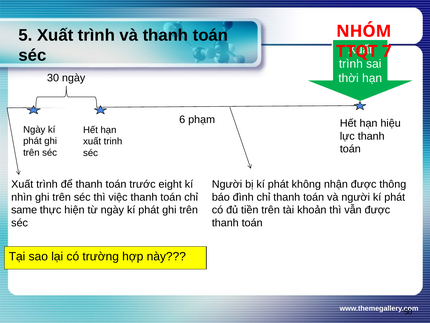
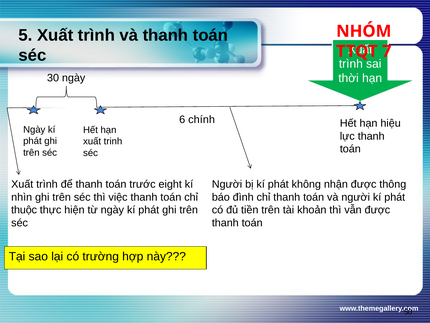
phạm: phạm -> chính (202, 119)
same: same -> thuộc (24, 210)
